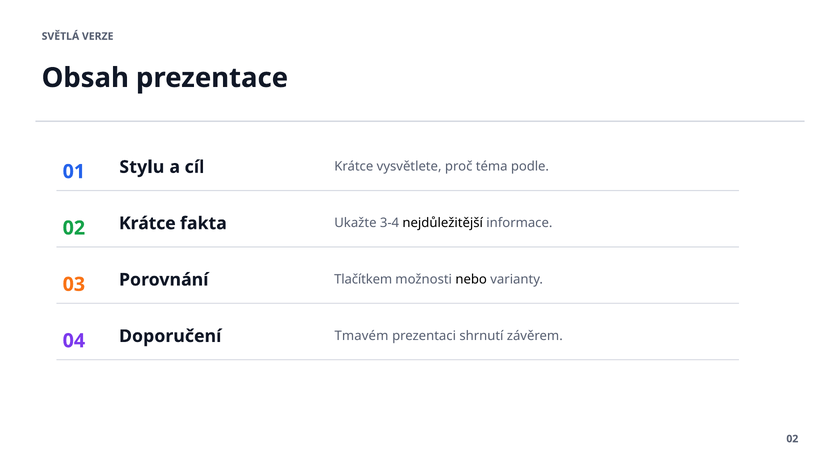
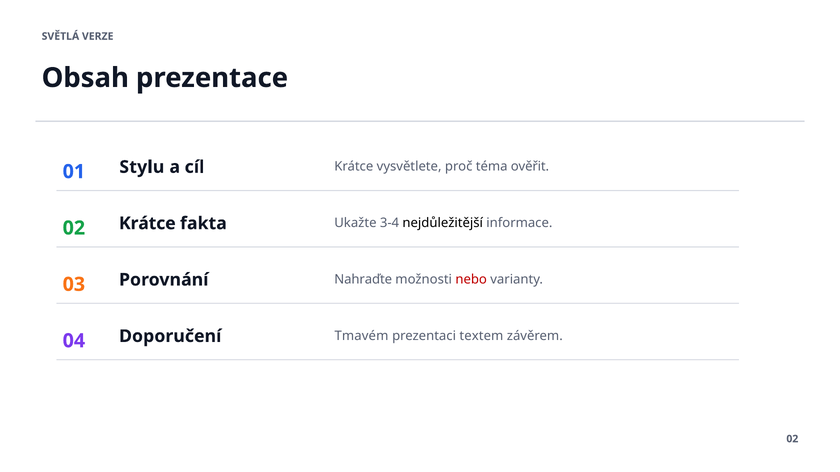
podle: podle -> ověřit (530, 167)
Tlačítkem: Tlačítkem -> Nahraďte (363, 280)
nebo colour: black -> red (471, 280)
shrnutí: shrnutí -> textem (481, 336)
